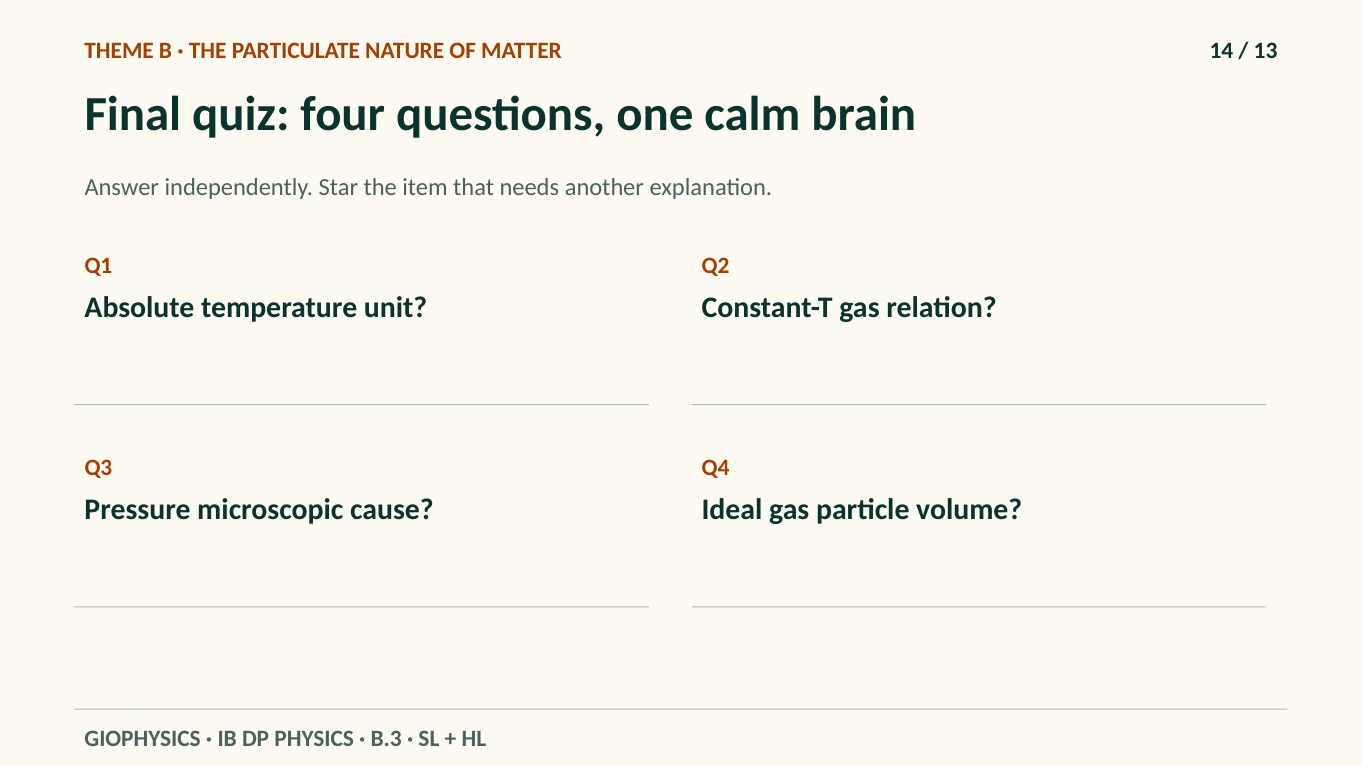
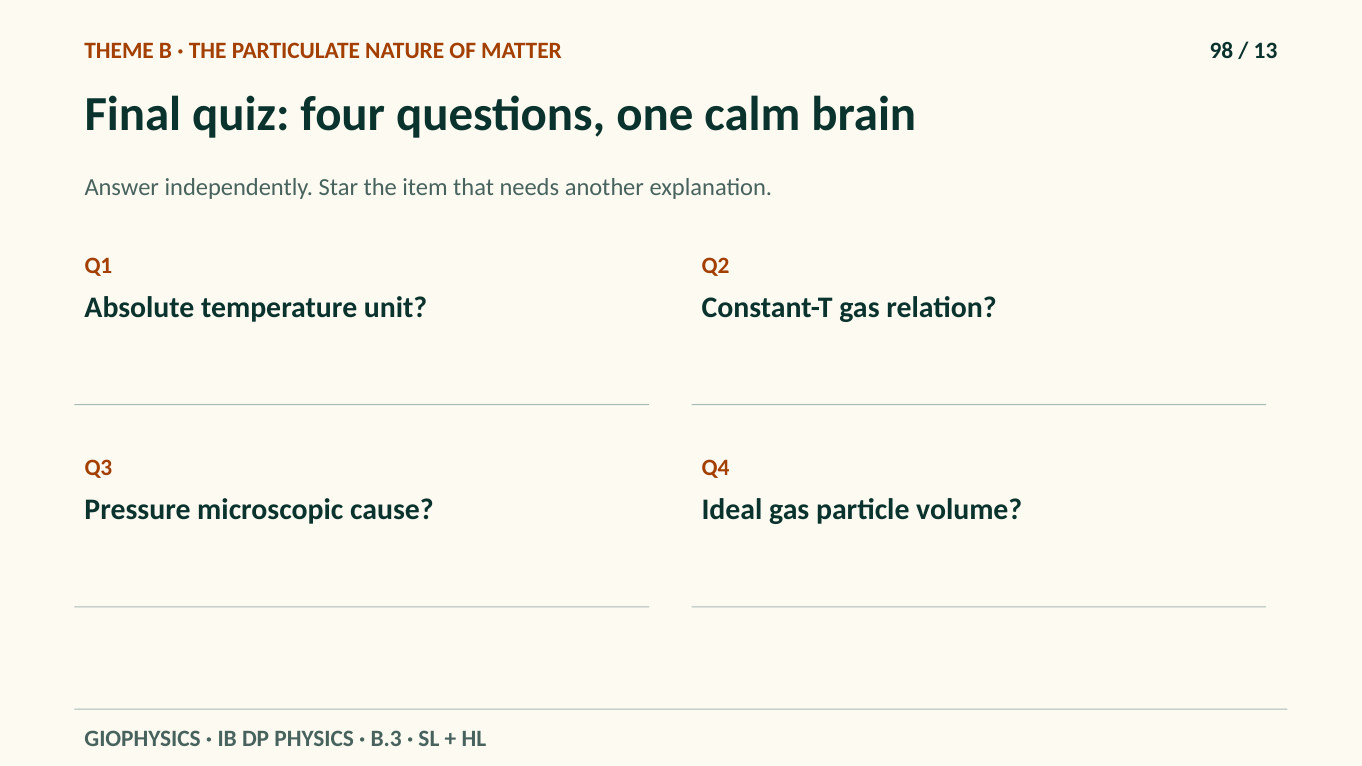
14: 14 -> 98 (1221, 51)
